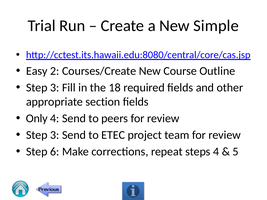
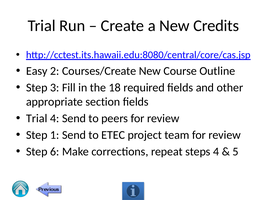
Simple: Simple -> Credits (216, 26)
Only: Only -> Trial (37, 119)
3: 3 -> 1 (55, 135)
